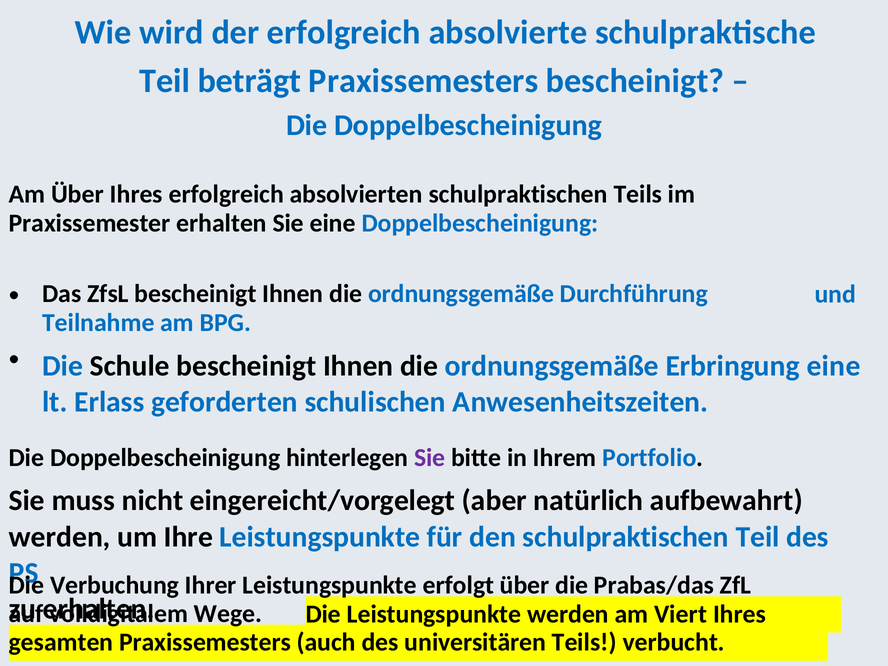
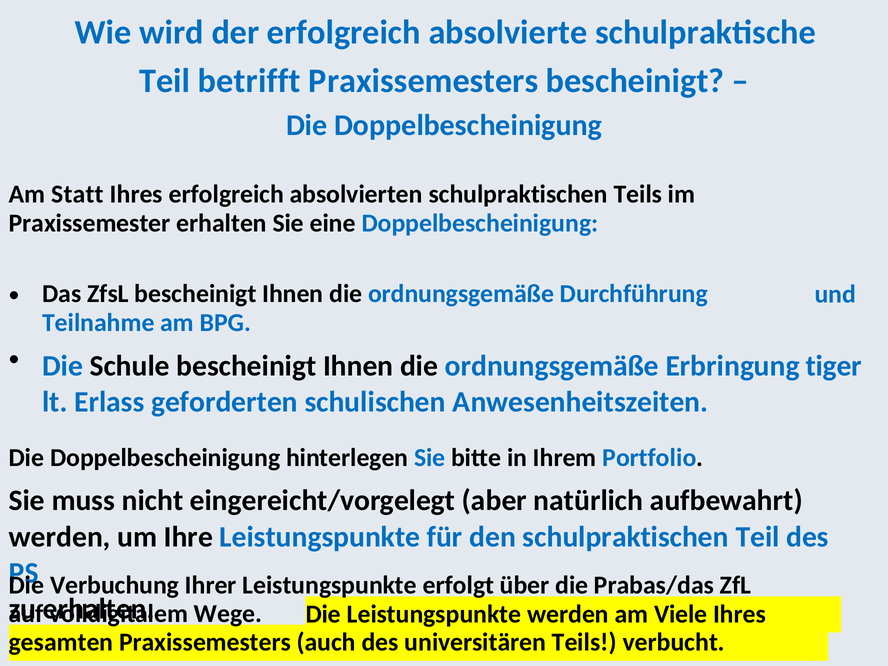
beträgt: beträgt -> betrifft (249, 81)
Am Über: Über -> Statt (77, 194)
Erbringung eine: eine -> tiger (834, 366)
Sie colour: purple -> blue (430, 458)
Viert: Viert -> Viele (681, 614)
